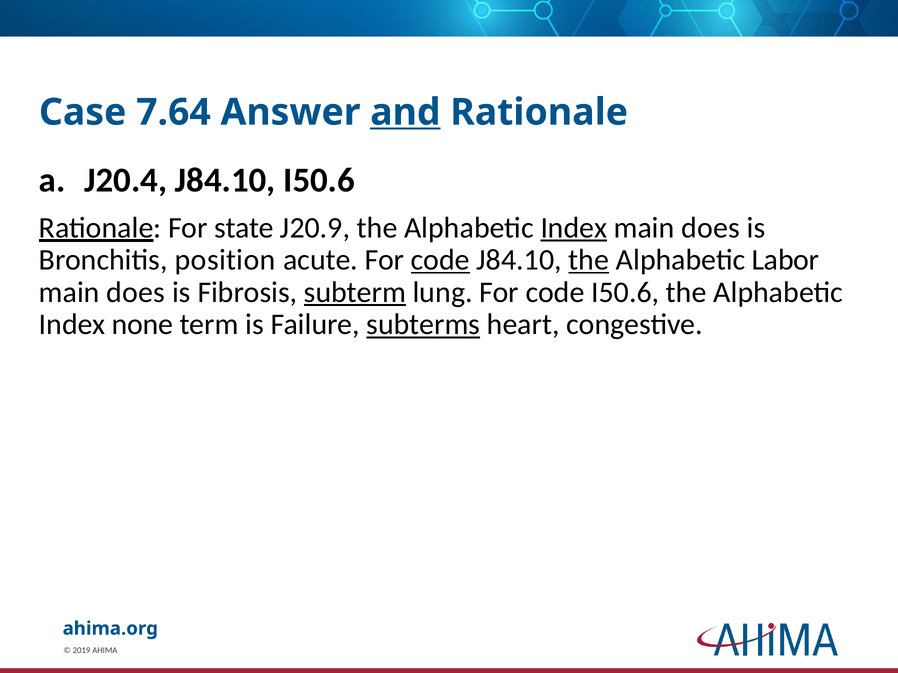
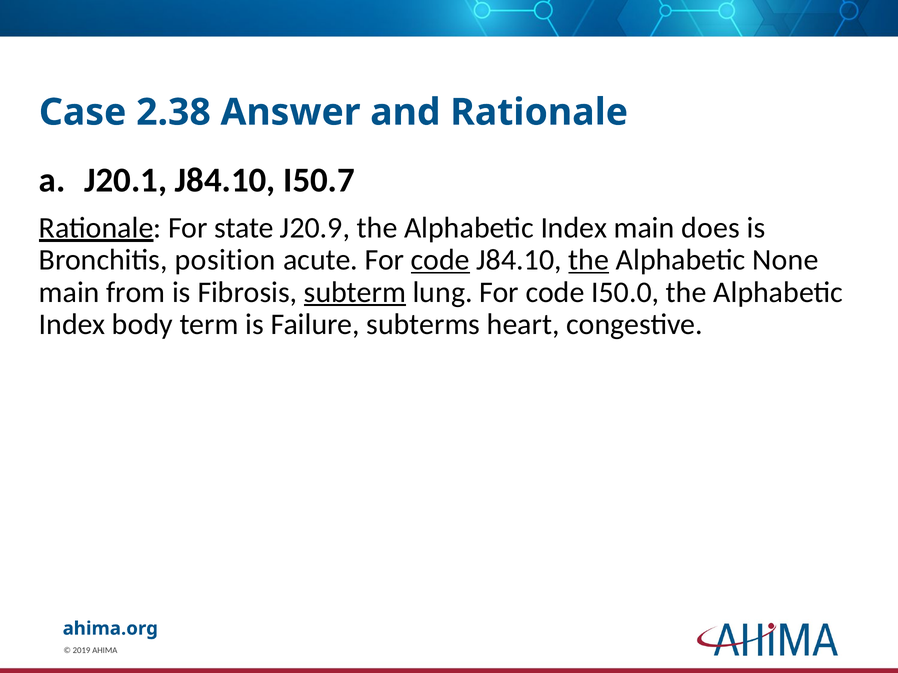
7.64: 7.64 -> 2.38 (173, 112)
and underline: present -> none (405, 112)
J20.4: J20.4 -> J20.1 (126, 180)
J84.10 I50.6: I50.6 -> I50.7 (319, 180)
Index underline: present -> none (574, 228)
Labor: Labor -> None (785, 260)
does: does -> from (136, 292)
code I50.6: I50.6 -> I50.0 (625, 292)
none: none -> body (142, 325)
subterms underline: present -> none (423, 325)
